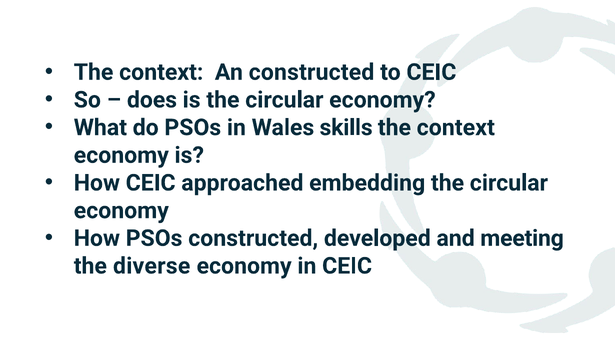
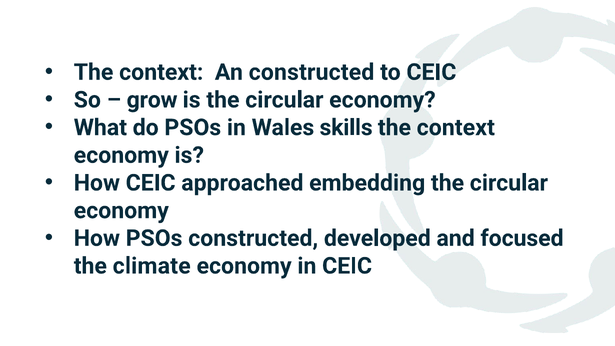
does: does -> grow (152, 100)
meeting: meeting -> focused (522, 238)
diverse: diverse -> climate (152, 266)
